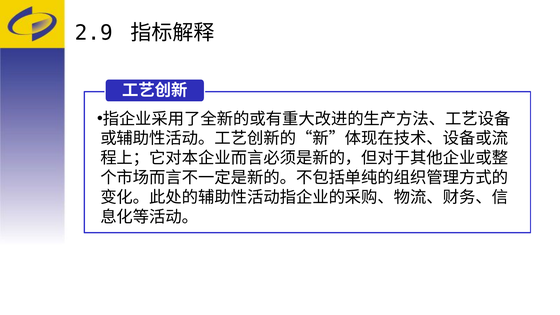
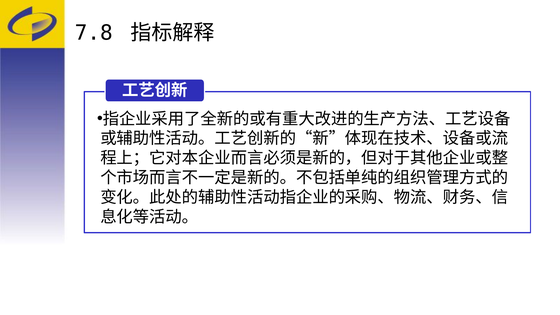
2.9: 2.9 -> 7.8 (94, 33)
